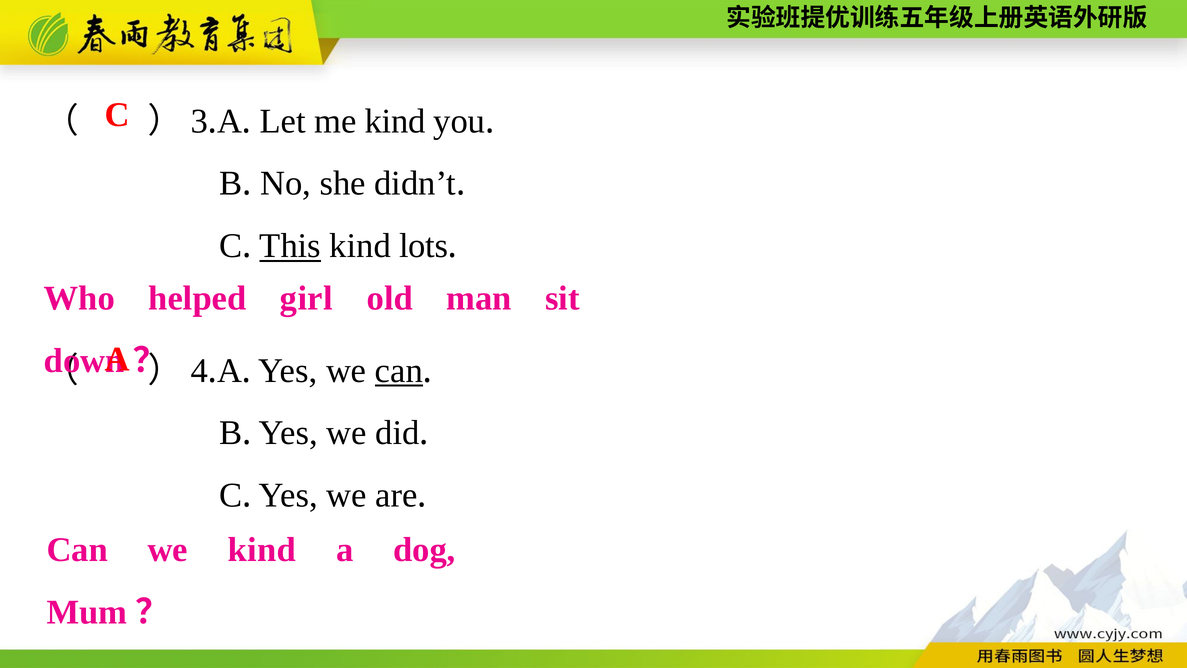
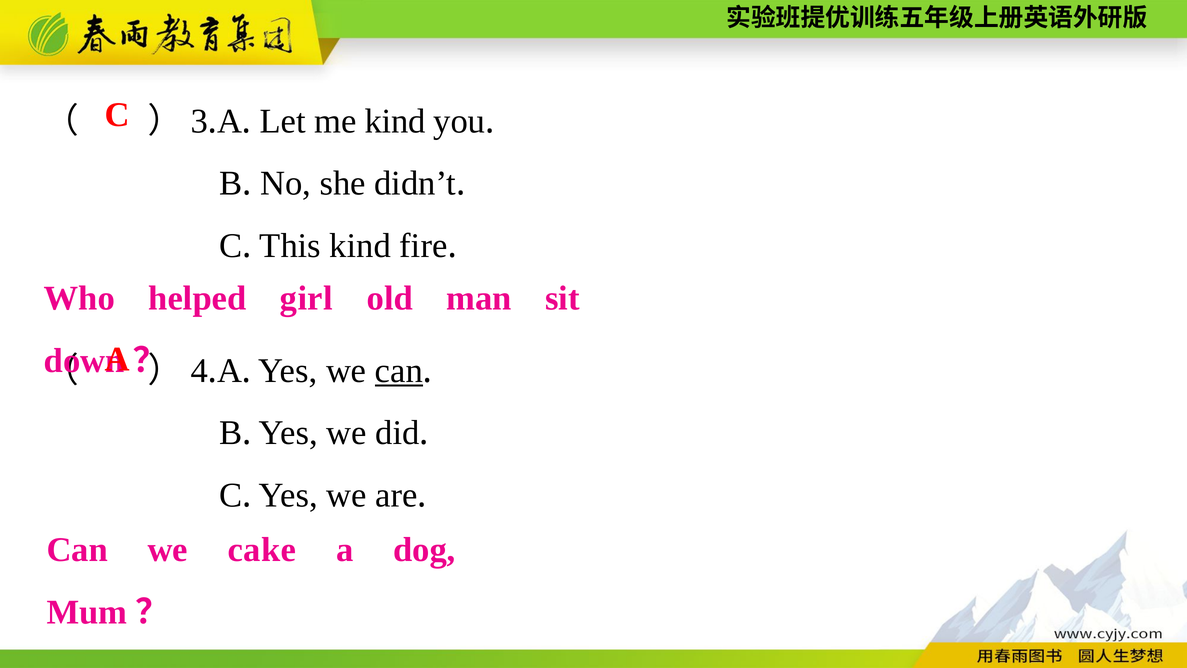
This underline: present -> none (290, 246)
lots: lots -> fire (423, 246)
we kind: kind -> cake (262, 550)
